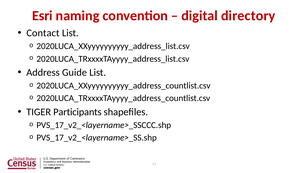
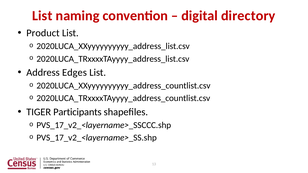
Esri: Esri -> List (42, 16)
Contact: Contact -> Product (43, 33)
Guide: Guide -> Edges (74, 73)
